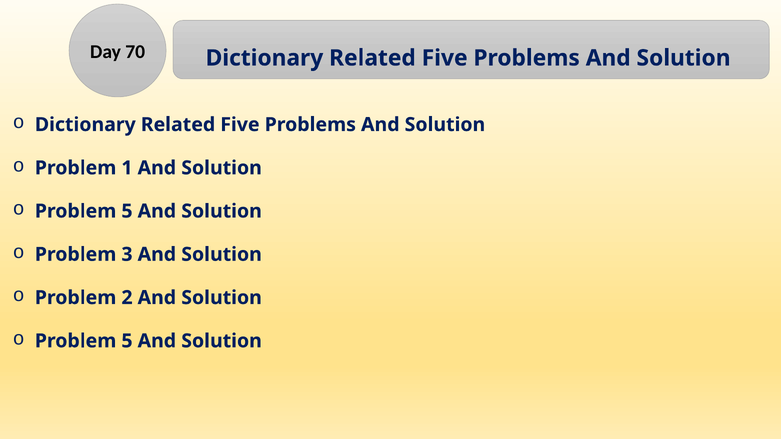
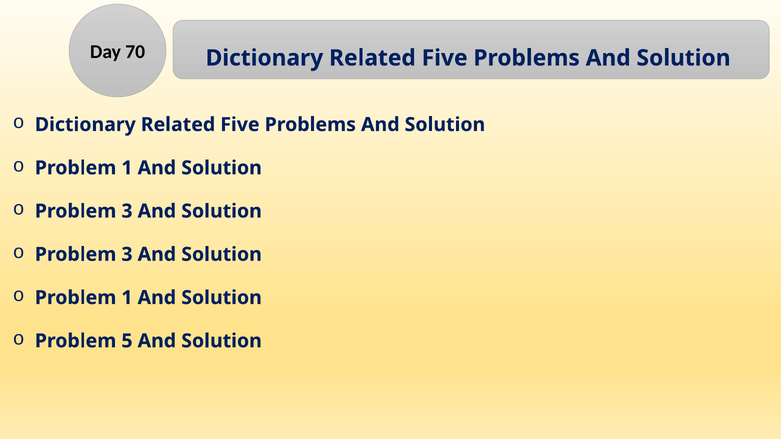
5: 5 -> 3 (127, 211)
2: 2 -> 1 (127, 298)
